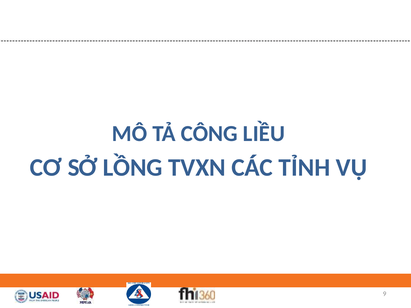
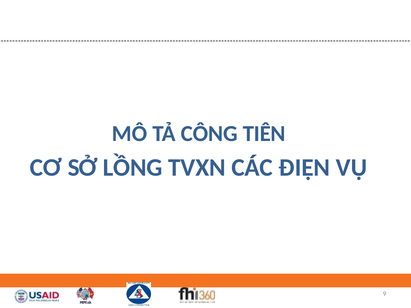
LIỀU: LIỀU -> TIÊN (264, 134)
TỈNH: TỈNH -> ĐIỆN (304, 168)
